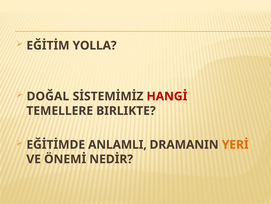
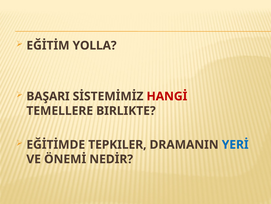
DOĞAL: DOĞAL -> BAŞARI (48, 96)
ANLAMLI: ANLAMLI -> TEPKILER (117, 144)
YERİ colour: orange -> blue (235, 144)
